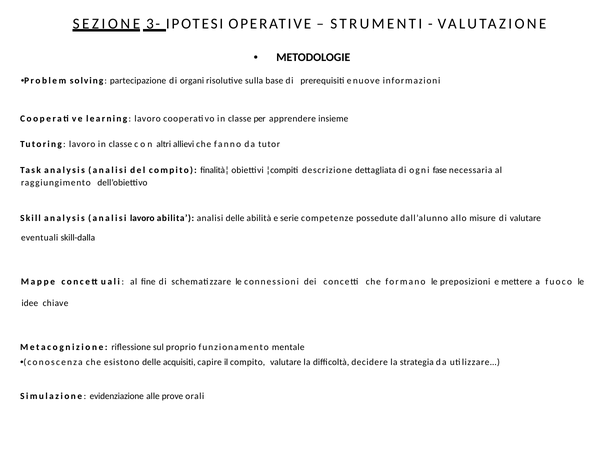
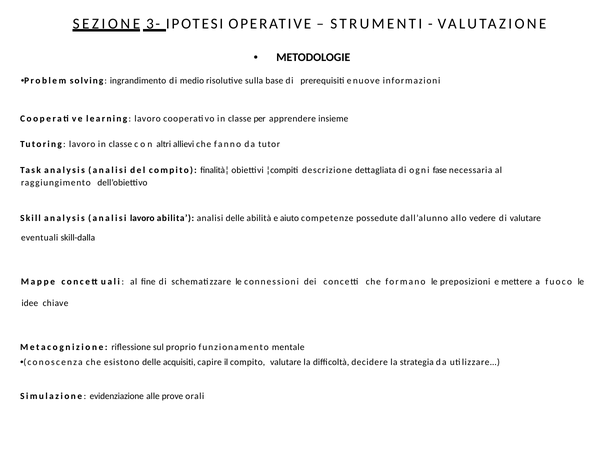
partecipazione: partecipazione -> ingrandimento (138, 81)
organi: organi -> medio (192, 81)
serie: serie -> aiuto (289, 218)
misure: misure -> vedere (483, 218)
